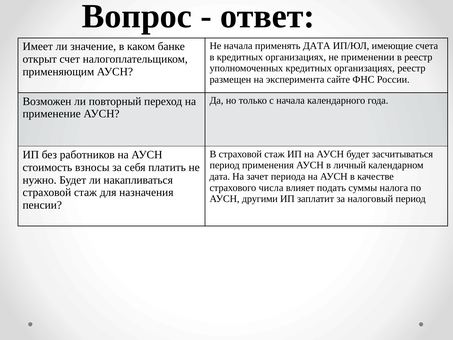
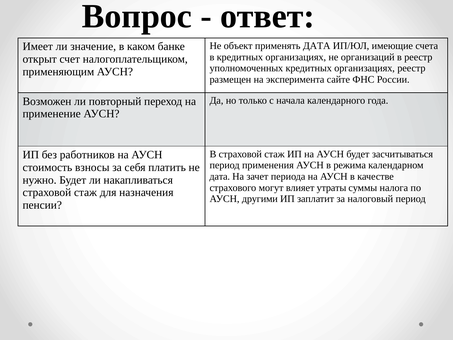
Не начала: начала -> объект (238, 46)
применении: применении -> организаций (368, 57)
личный: личный -> режима (350, 165)
числа: числа -> могут (271, 188)
подать: подать -> утраты (332, 188)
